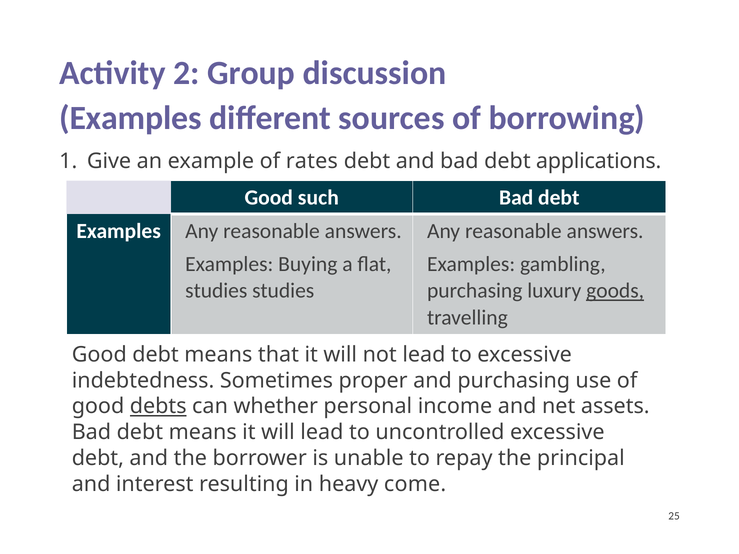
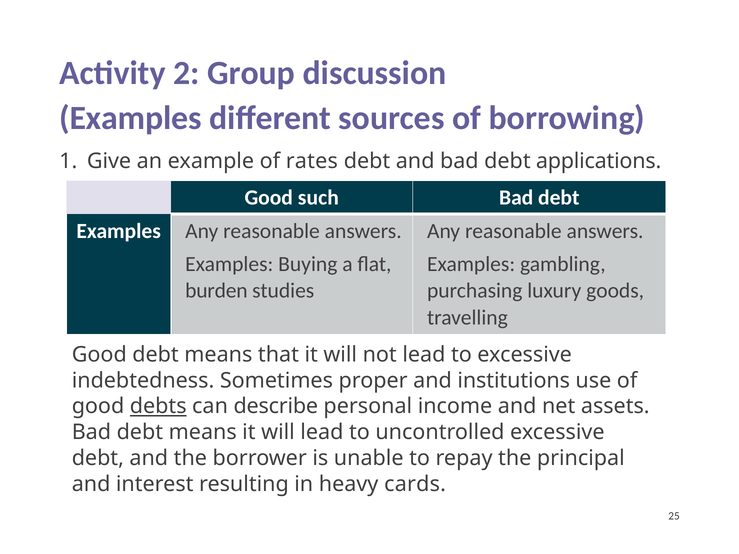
studies: studies -> burden (216, 291)
goods underline: present -> none (615, 291)
and purchasing: purchasing -> institutions (514, 381)
whether: whether -> describe (276, 407)
come: come -> cards (415, 484)
